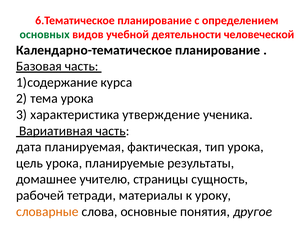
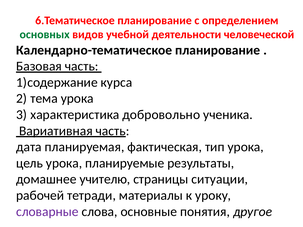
утверждение: утверждение -> добровольно (161, 115)
сущность: сущность -> ситуации (220, 179)
словарные colour: orange -> purple (47, 212)
